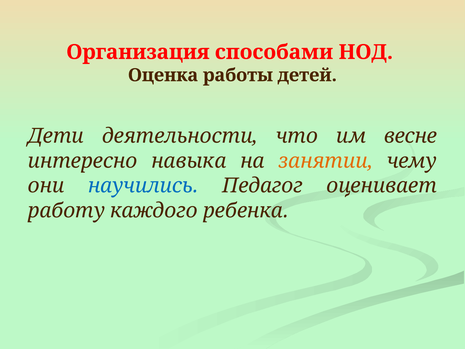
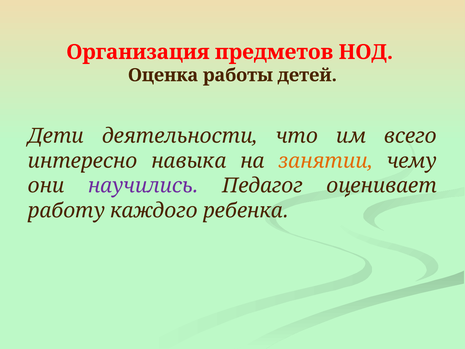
способами: способами -> предметов (274, 52)
весне: весне -> всего (411, 136)
научились colour: blue -> purple (143, 186)
